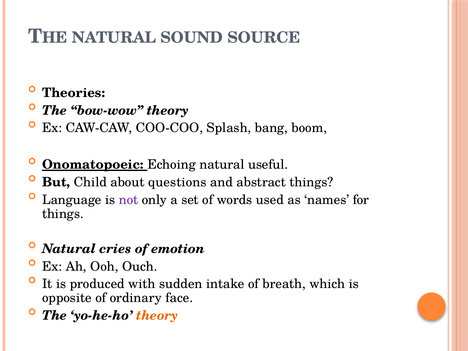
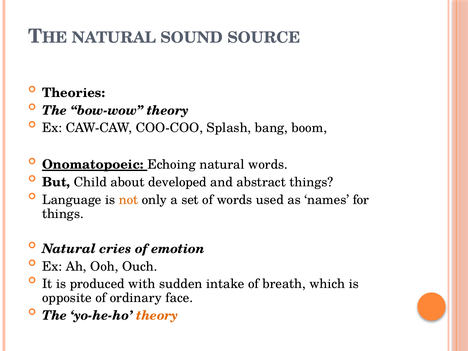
natural useful: useful -> words (268, 165)
questions: questions -> developed (177, 182)
not colour: purple -> orange (129, 200)
